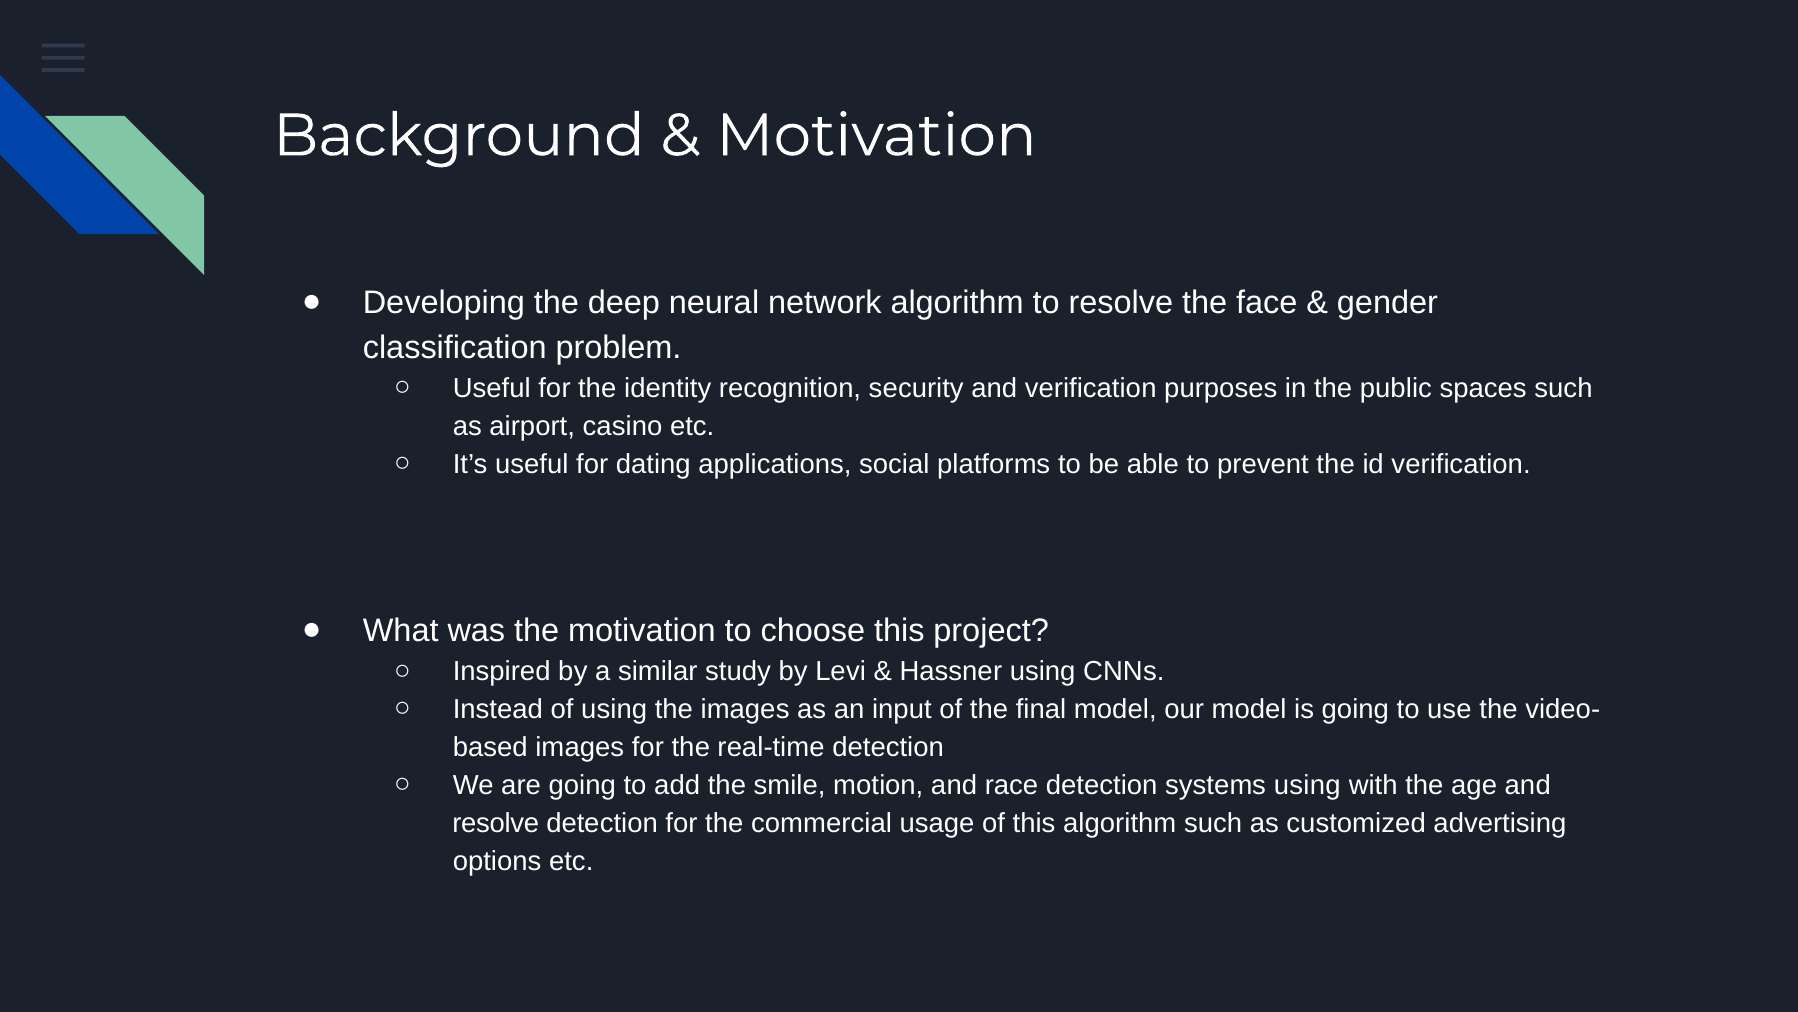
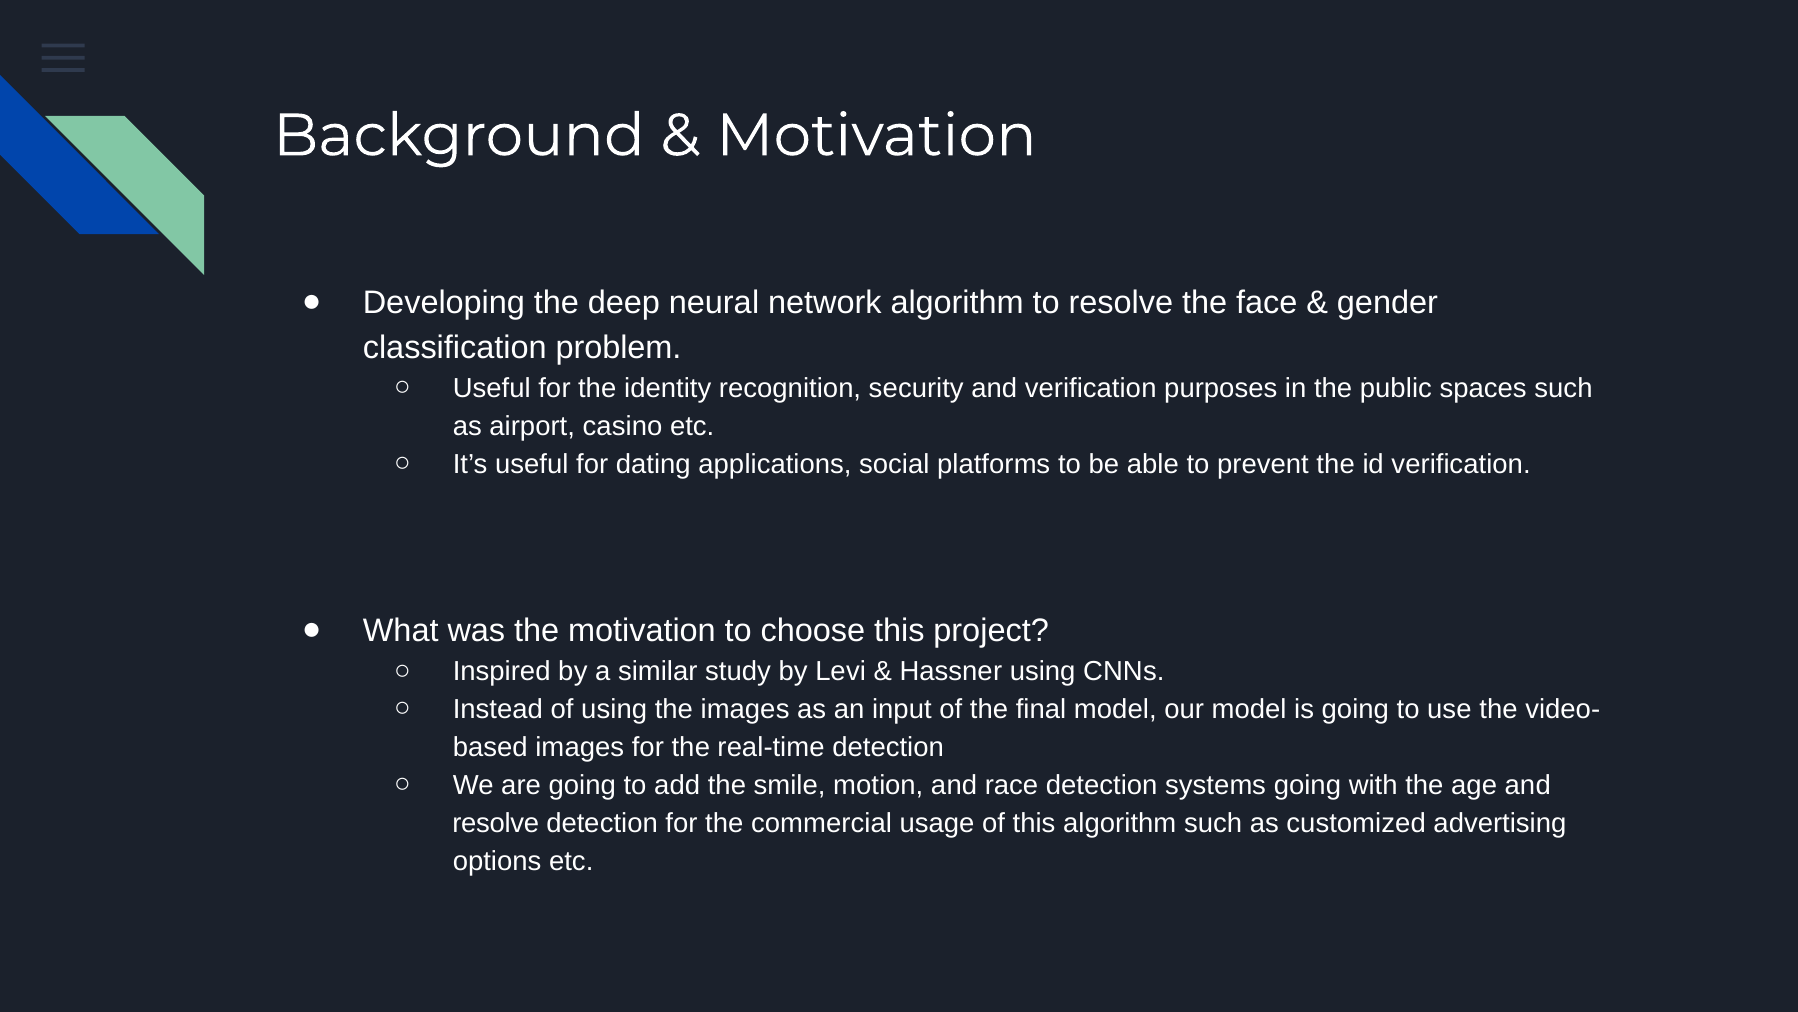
systems using: using -> going (1307, 785)
